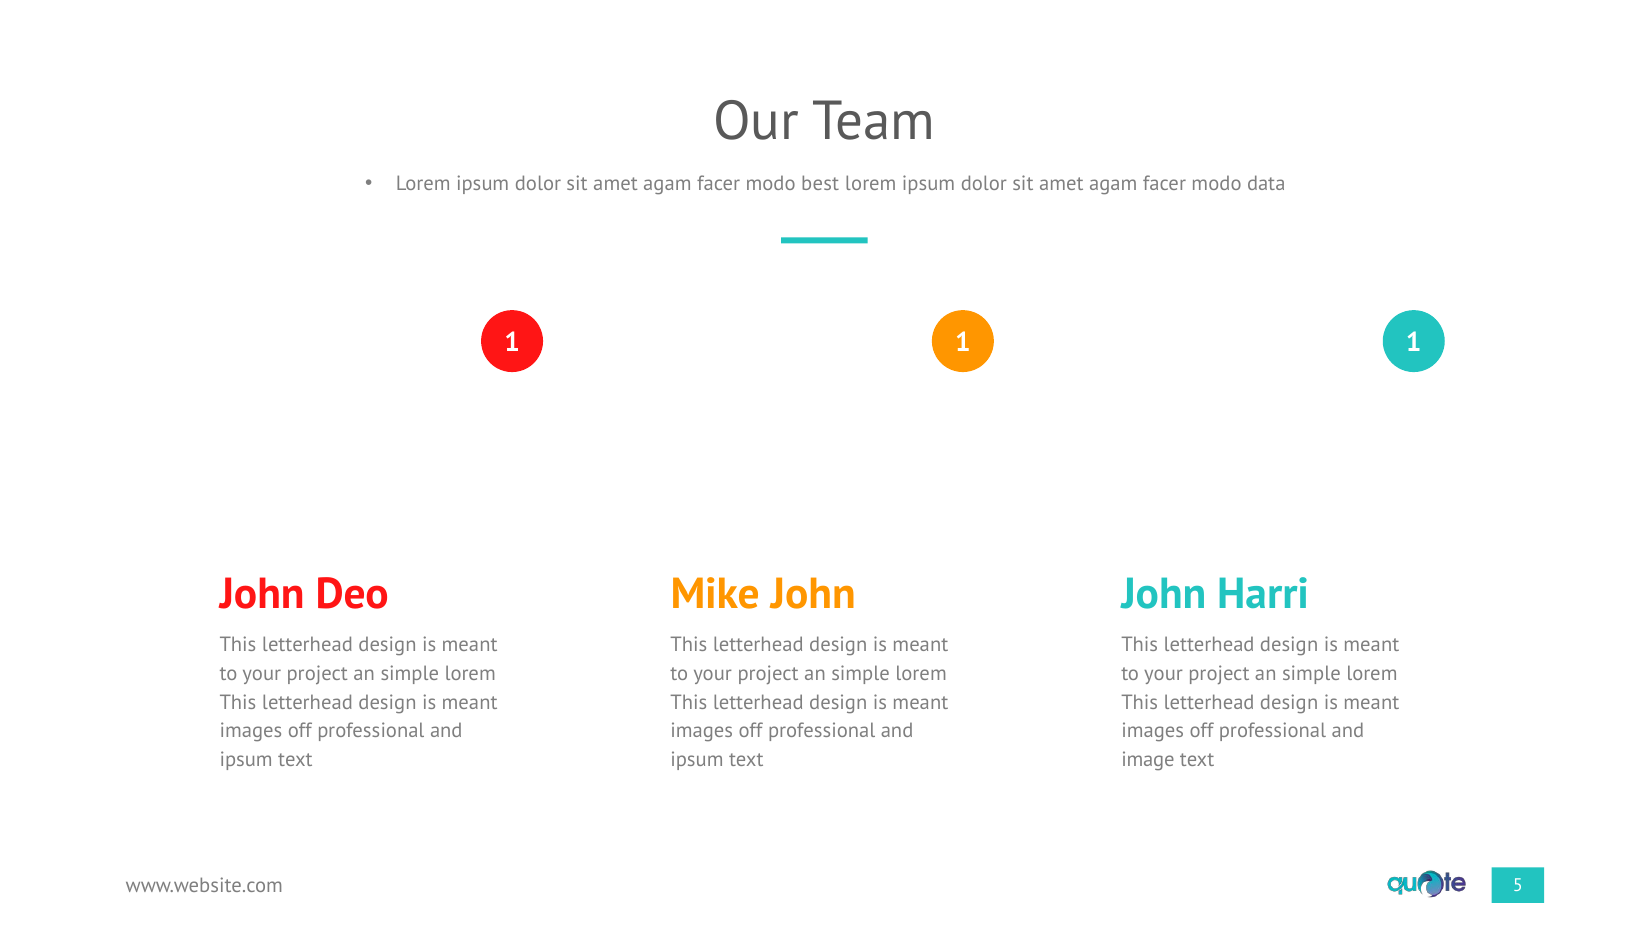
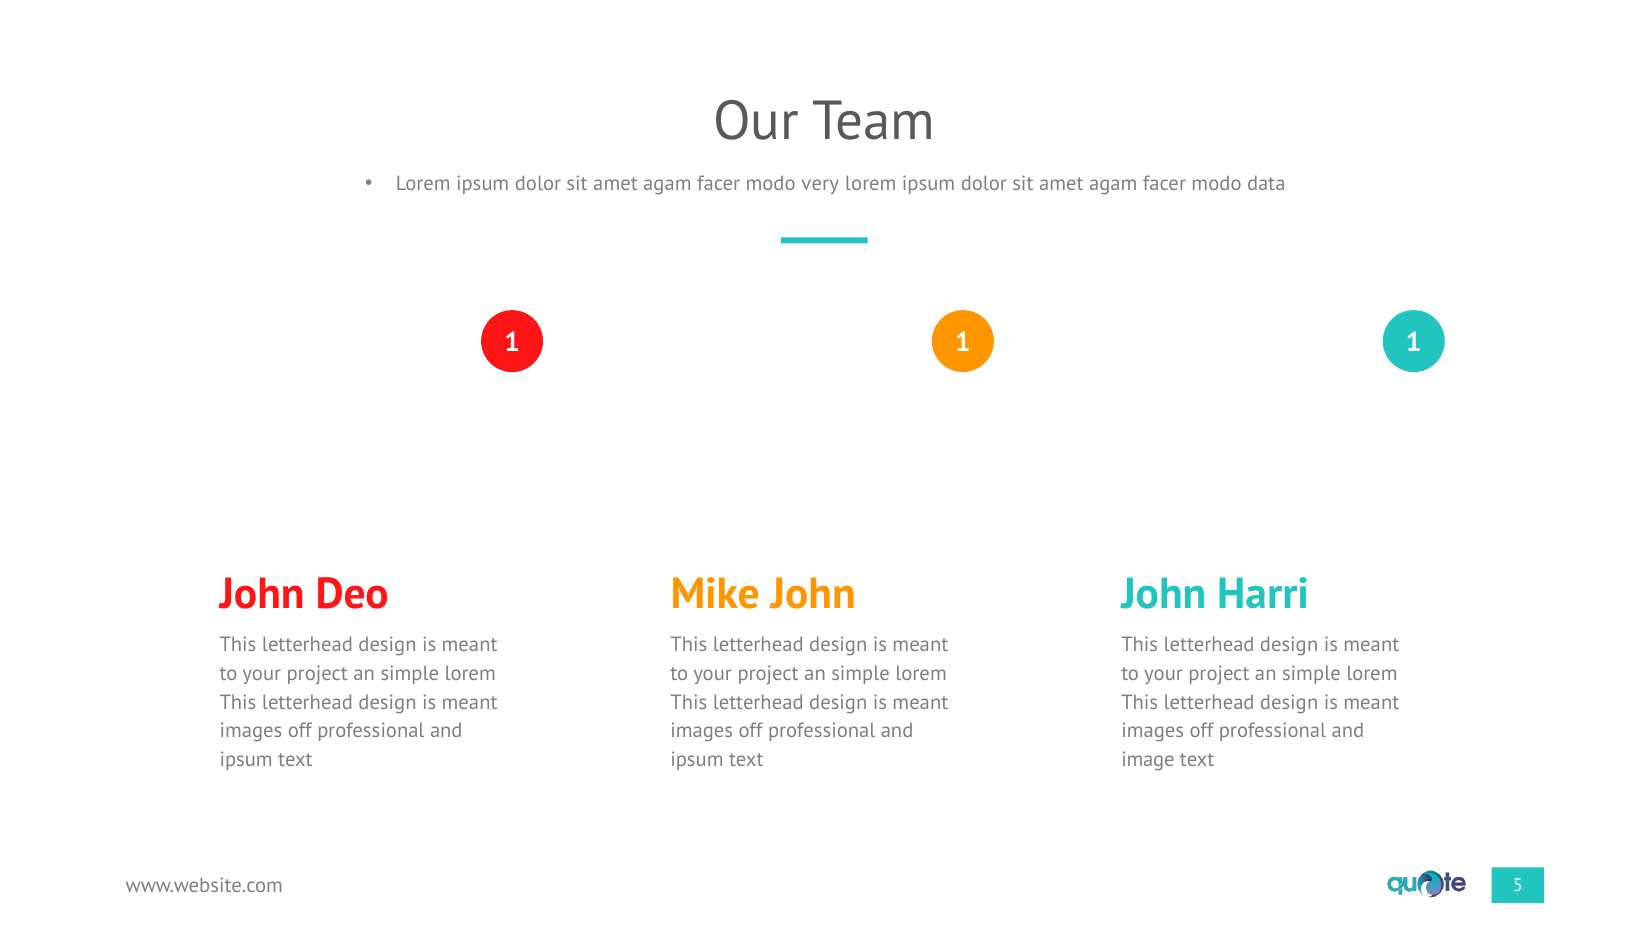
best: best -> very (820, 184)
